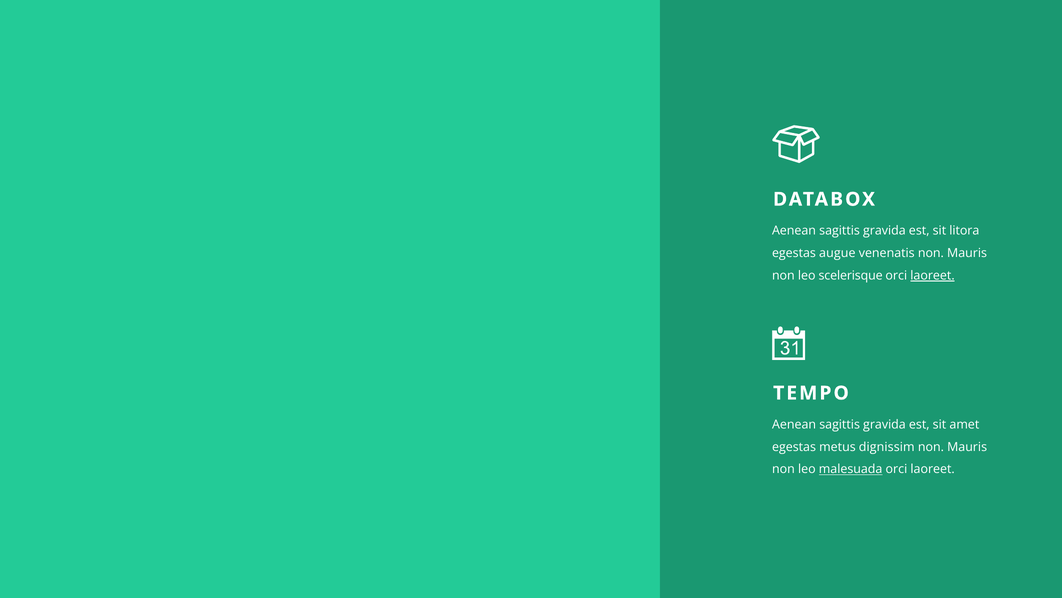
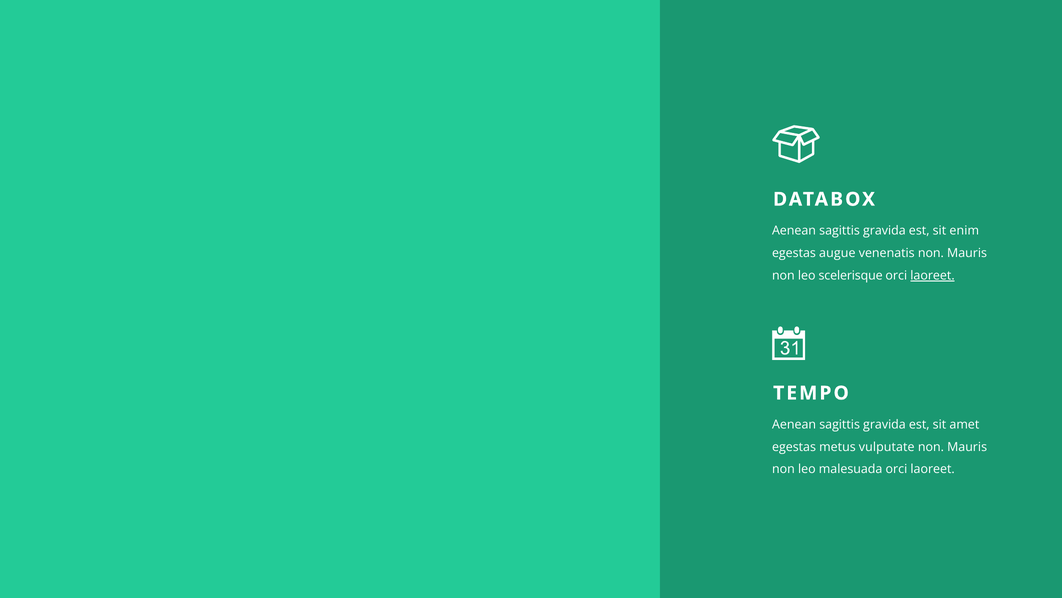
litora: litora -> enim (964, 230)
dignissim: dignissim -> vulputate (887, 446)
malesuada underline: present -> none (851, 469)
